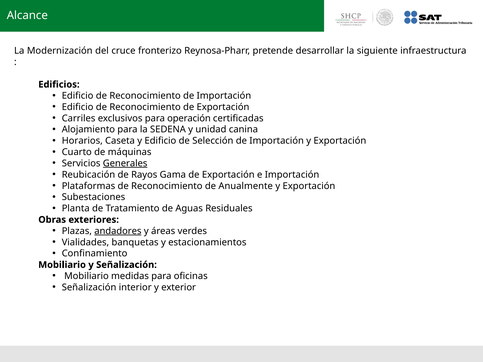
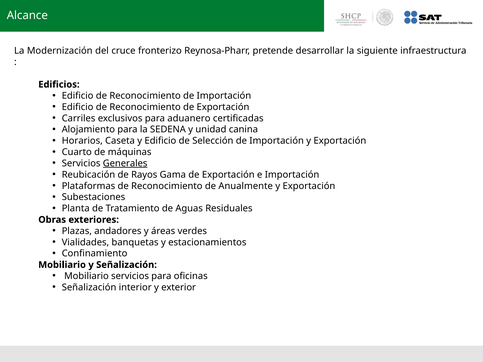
operación: operación -> aduanero (189, 118)
andadores underline: present -> none (118, 231)
Mobiliario medidas: medidas -> servicios (130, 276)
